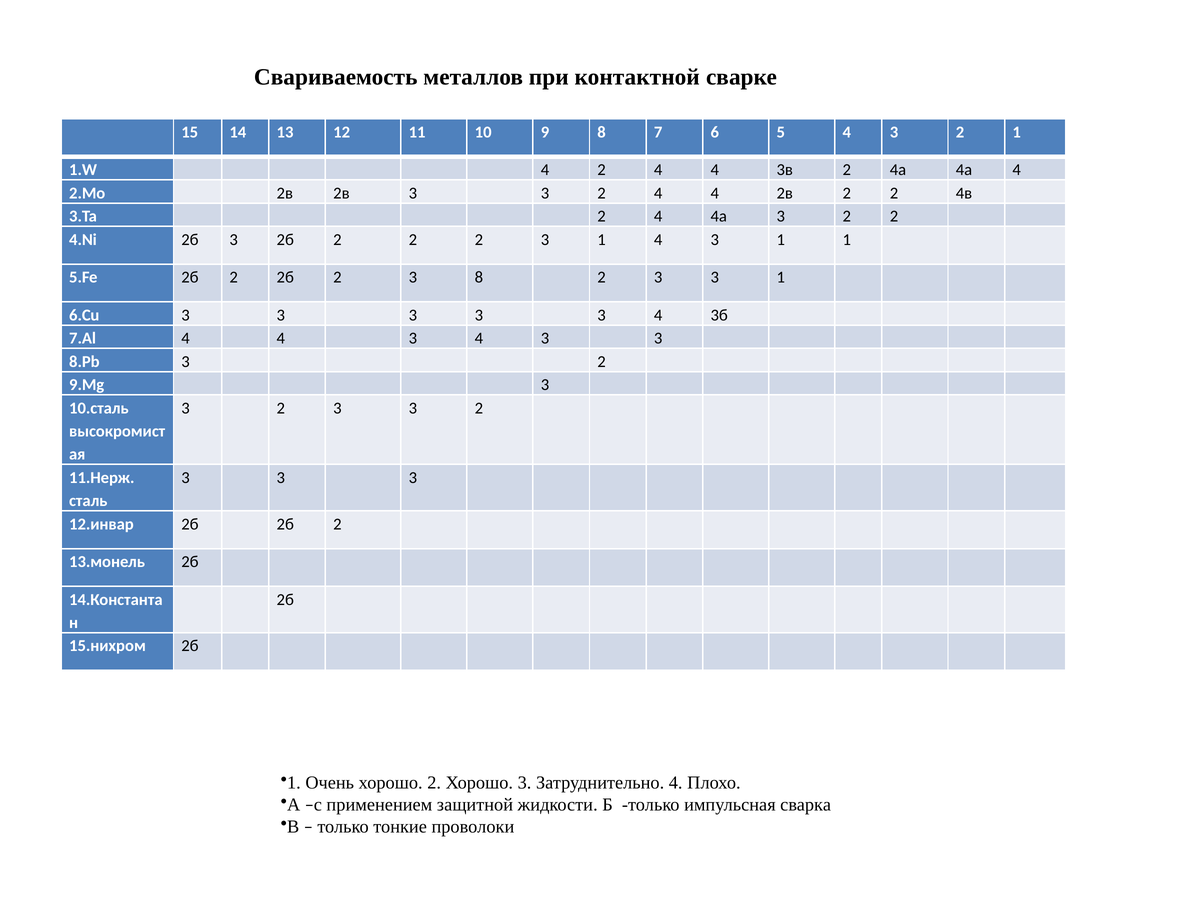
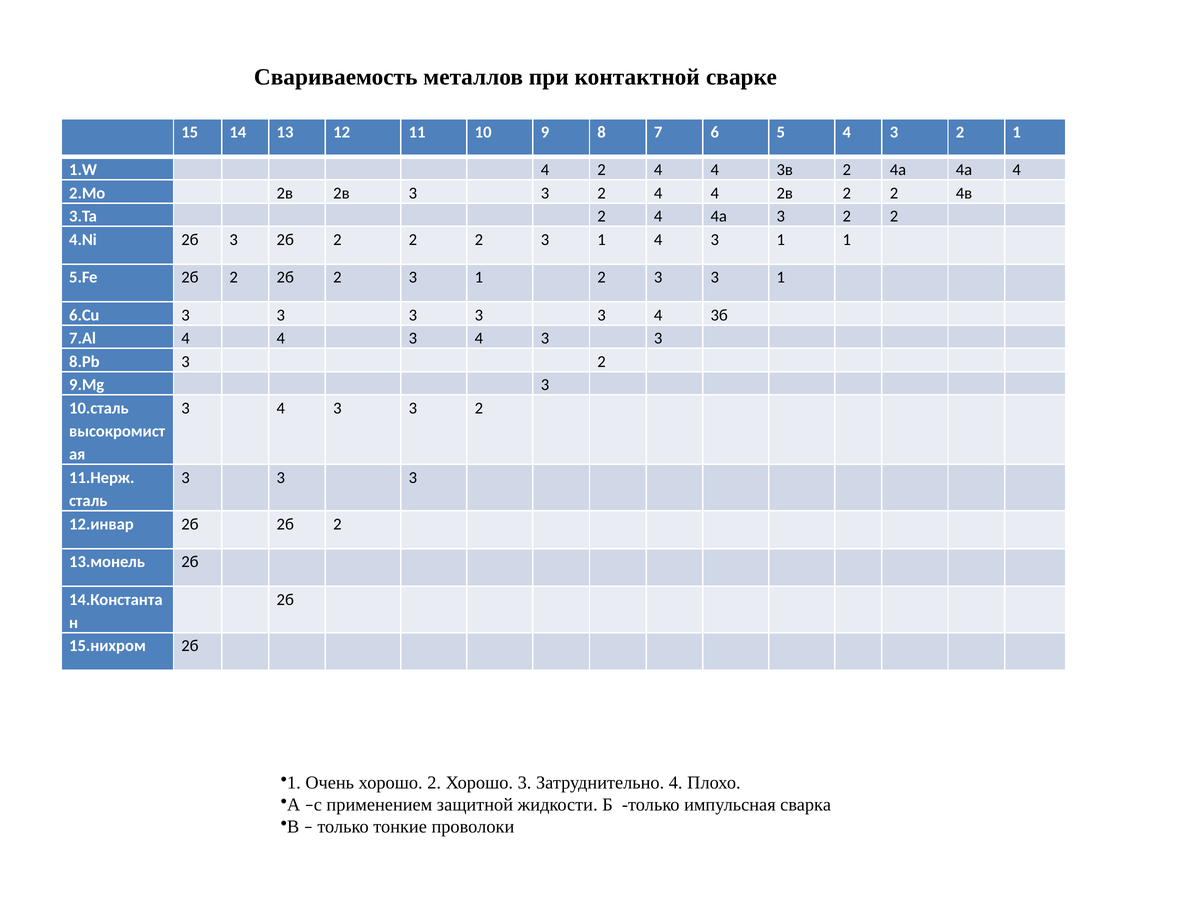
2б 2 3 8: 8 -> 1 (479, 278)
2: 2 -> 4 (281, 408)
